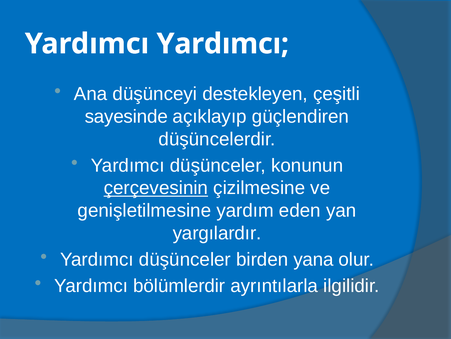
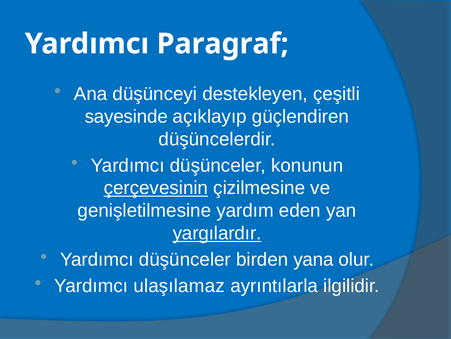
Yardımcı Yardımcı: Yardımcı -> Paragraf (223, 44)
yargılardır underline: none -> present (217, 233)
bölümlerdir: bölümlerdir -> ulaşılamaz (179, 285)
